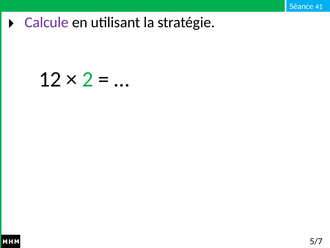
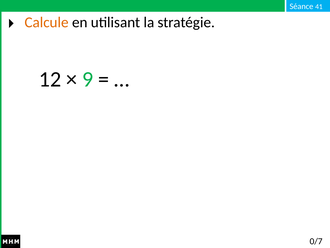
Calcule colour: purple -> orange (47, 22)
2: 2 -> 9 (88, 79)
5/7: 5/7 -> 0/7 (316, 241)
